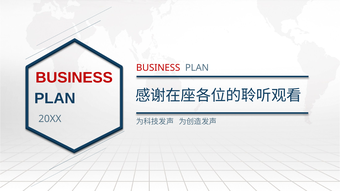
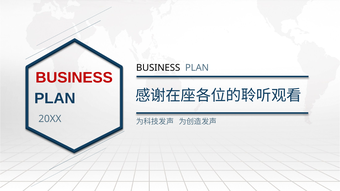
BUSINESS colour: red -> black (158, 68)
